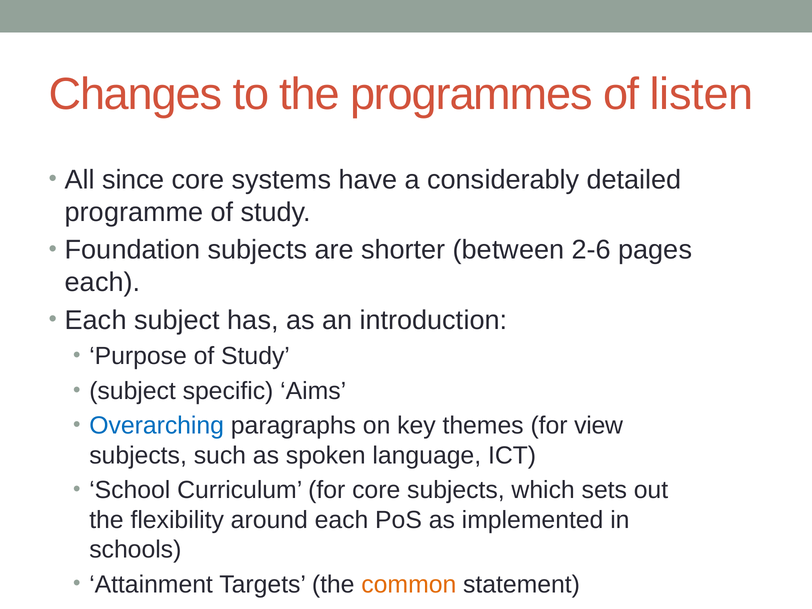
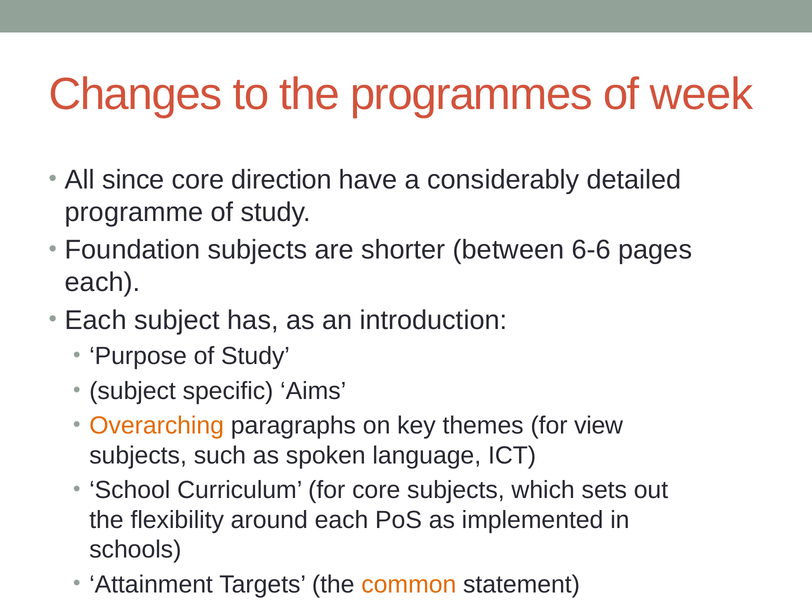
listen: listen -> week (702, 94)
systems: systems -> direction (282, 180)
2-6: 2-6 -> 6-6 (591, 250)
Overarching colour: blue -> orange (157, 426)
